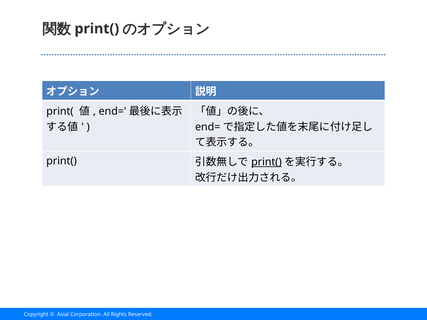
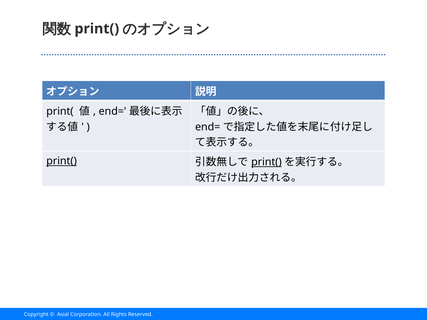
print( underline: none -> present (62, 161)
